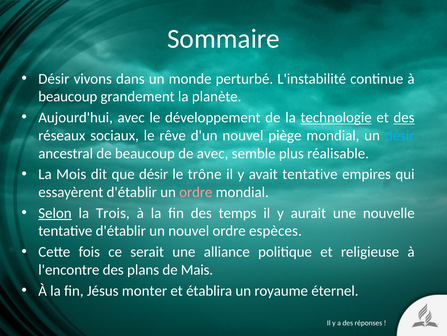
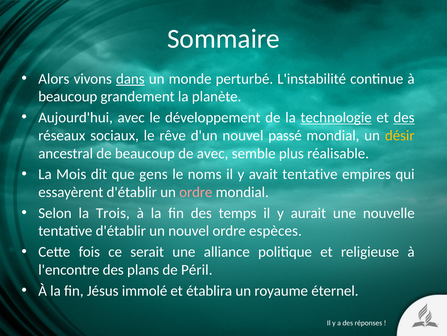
Désir: Désir -> Alors (54, 79)
dans underline: none -> present (130, 79)
piège: piège -> passé (285, 135)
désir colour: light blue -> yellow (400, 135)
que désir: désir -> gens (153, 174)
trône: trône -> noms (205, 174)
Selon underline: present -> none (55, 213)
Mais: Mais -> Péril (197, 269)
monter: monter -> immolé (145, 290)
